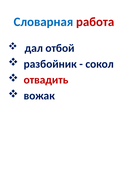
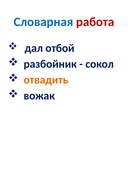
отвадить colour: red -> orange (46, 80)
